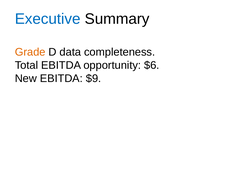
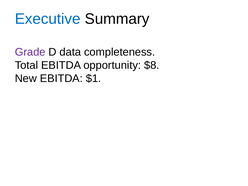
Grade colour: orange -> purple (30, 52)
$6: $6 -> $8 (152, 65)
$9: $9 -> $1 (94, 78)
